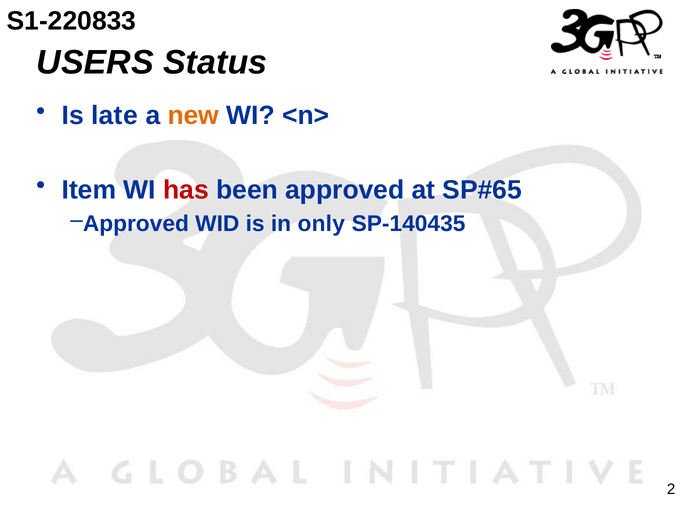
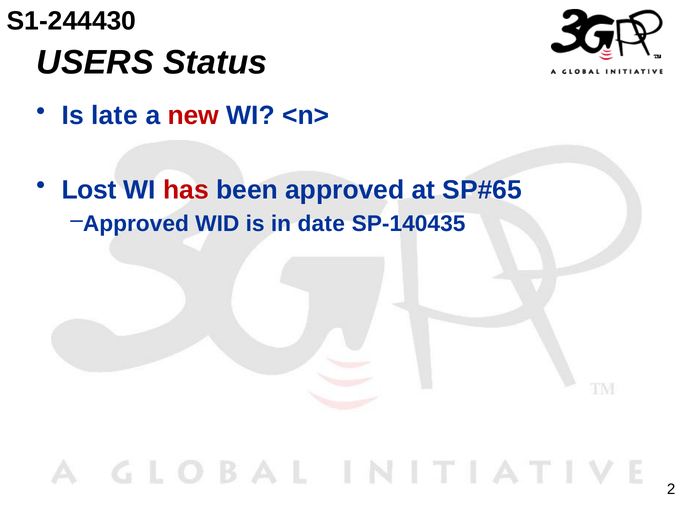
S1-220833: S1-220833 -> S1-244430 (71, 21)
new colour: orange -> red (193, 116)
Item: Item -> Lost (89, 190)
only: only -> date (321, 224)
